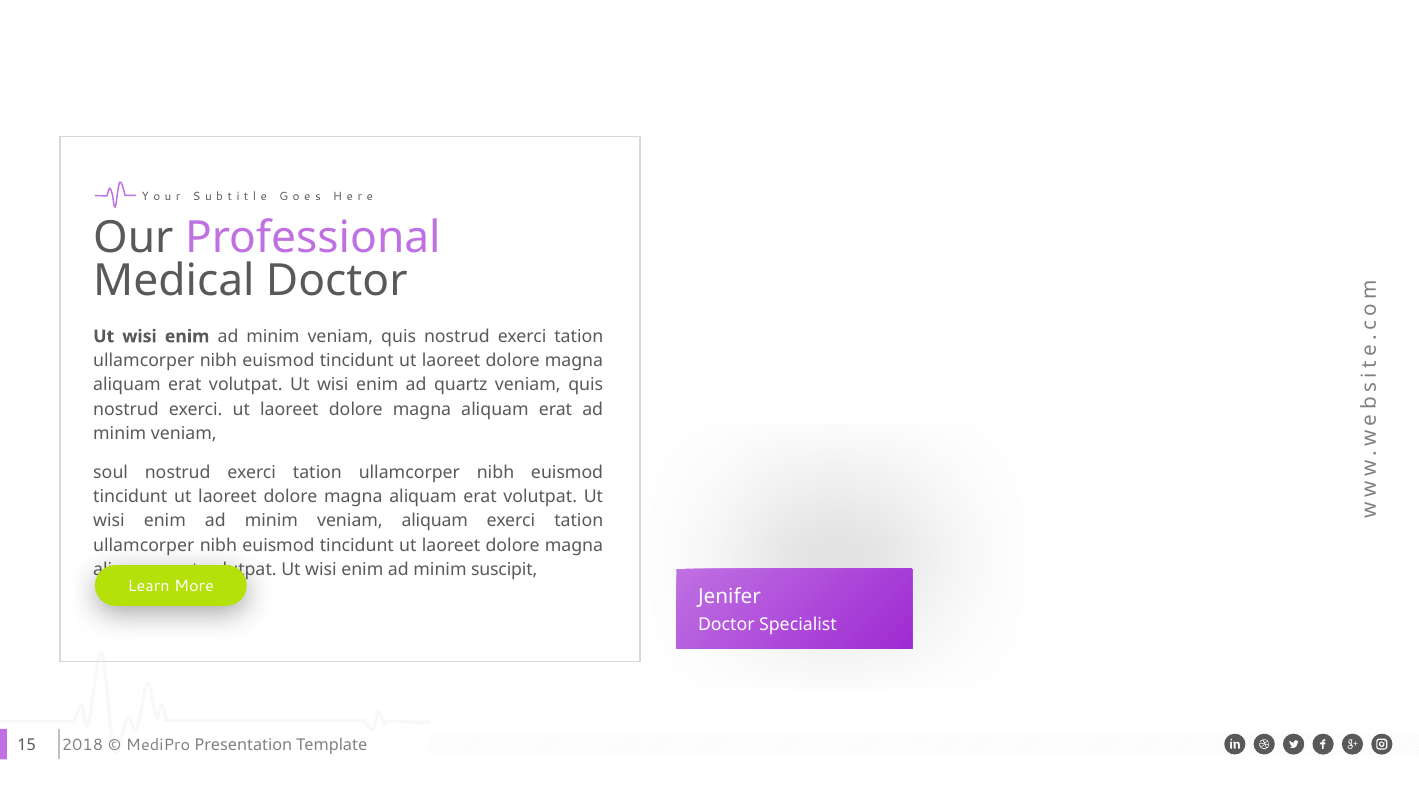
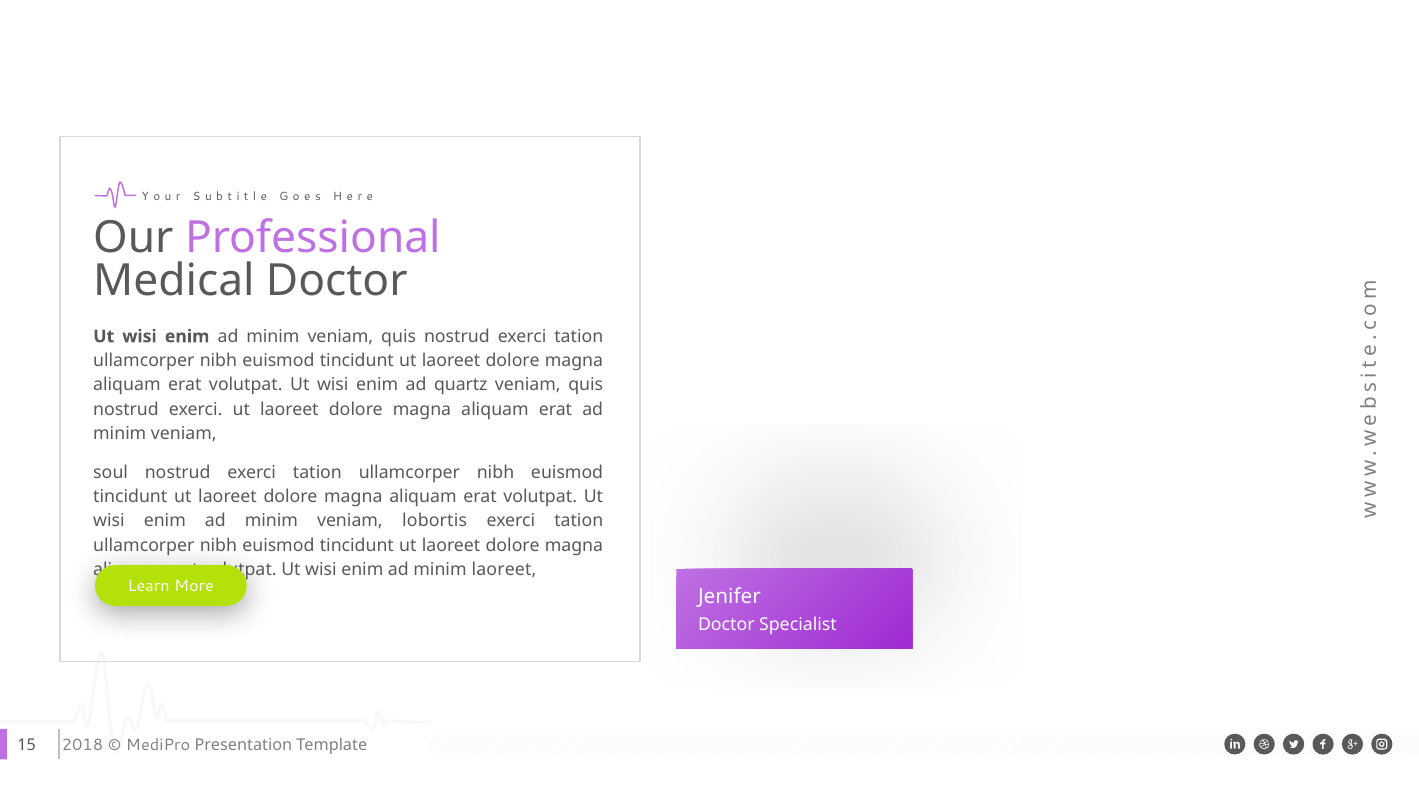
veniam aliquam: aliquam -> lobortis (435, 521)
minim suscipit: suscipit -> laoreet (504, 570)
